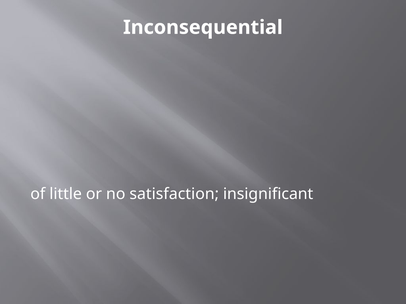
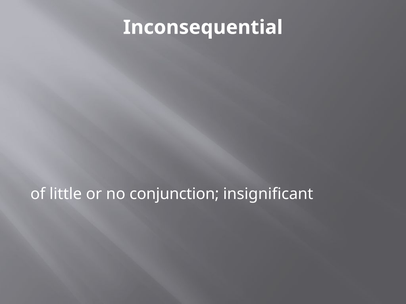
satisfaction: satisfaction -> conjunction (174, 194)
